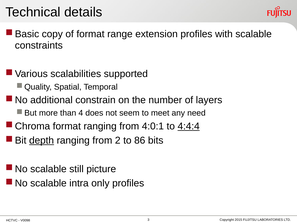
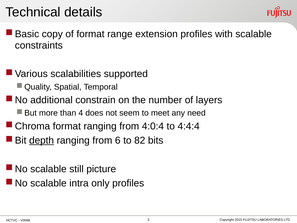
4:0:1: 4:0:1 -> 4:0:4 (153, 126)
4:4:4 underline: present -> none (189, 126)
2: 2 -> 6 (118, 140)
86: 86 -> 82 (140, 140)
